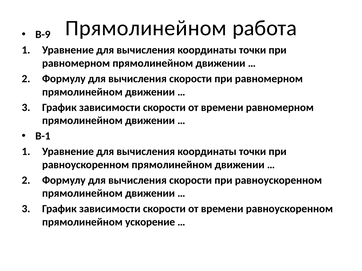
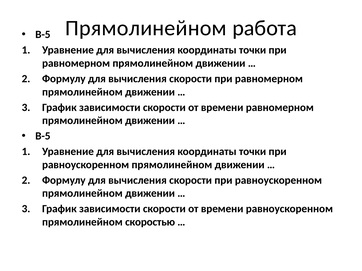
В-9: В-9 -> В-5 (43, 35)
В-1: В-1 -> В-5 (43, 136)
ускорение: ускорение -> скоростью (150, 222)
